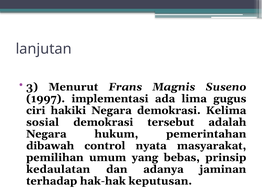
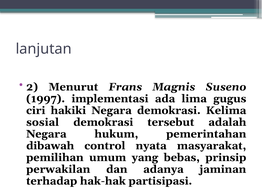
3: 3 -> 2 (32, 87)
kedaulatan: kedaulatan -> perwakilan (58, 170)
keputusan: keputusan -> partisipasi (160, 181)
